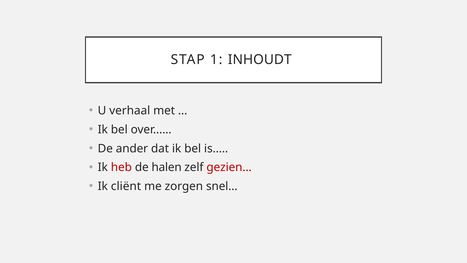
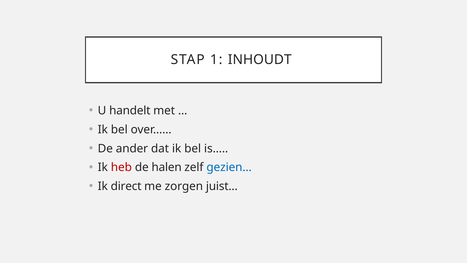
verhaal: verhaal -> handelt (130, 111)
gezien… colour: red -> blue (229, 167)
cliënt: cliënt -> direct (126, 186)
snel…: snel… -> juist… (222, 186)
